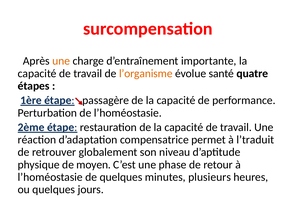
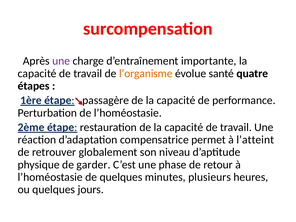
une colour: orange -> purple (61, 61)
l’traduit: l’traduit -> l’atteint (255, 140)
moyen: moyen -> garder (94, 165)
